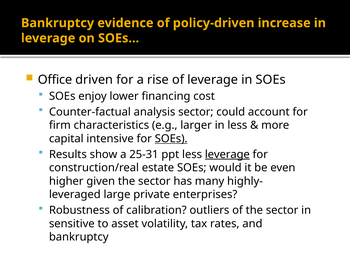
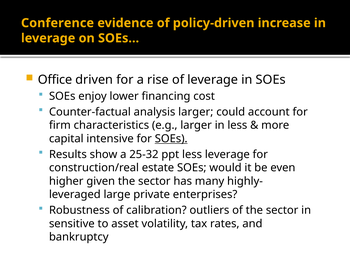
Bankruptcy: Bankruptcy -> Conference (58, 23)
analysis sector: sector -> larger (196, 112)
25-31: 25-31 -> 25-32 (144, 155)
leverage underline: present -> none (227, 155)
